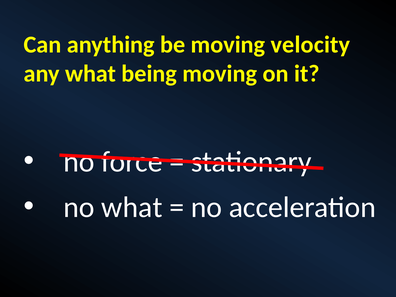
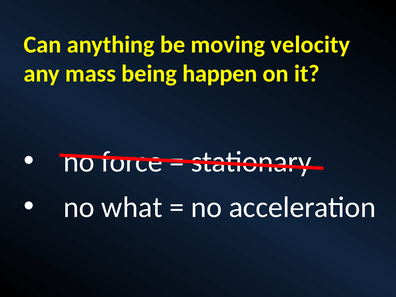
any what: what -> mass (91, 74)
being moving: moving -> happen (220, 74)
